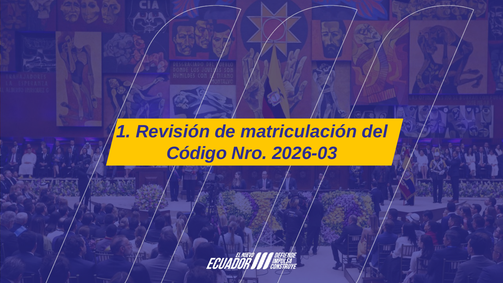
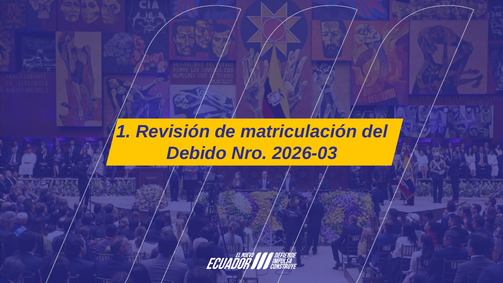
Código: Código -> Debido (197, 153)
